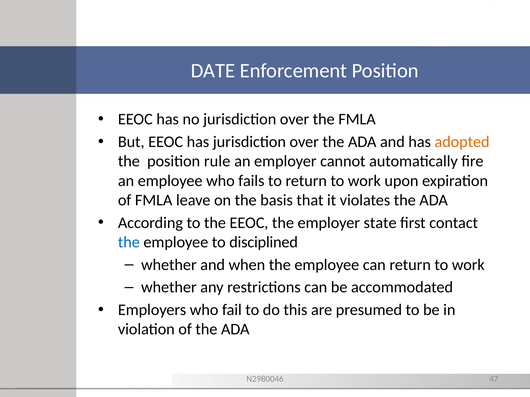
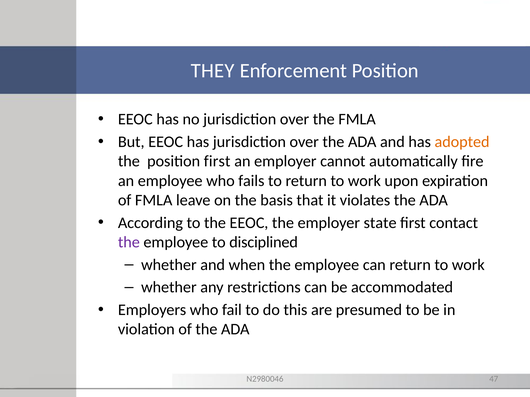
DATE: DATE -> THEY (213, 71)
position rule: rule -> first (217, 162)
the colour: blue -> purple (129, 242)
